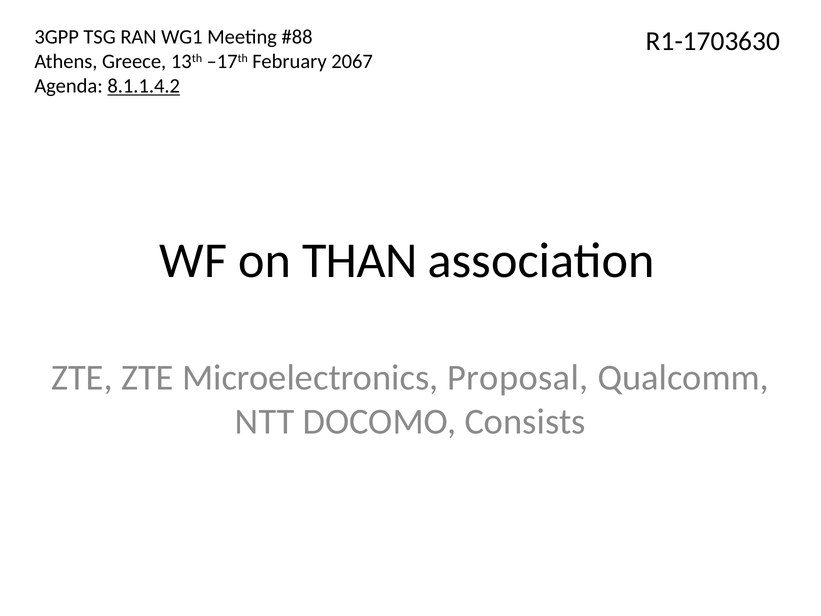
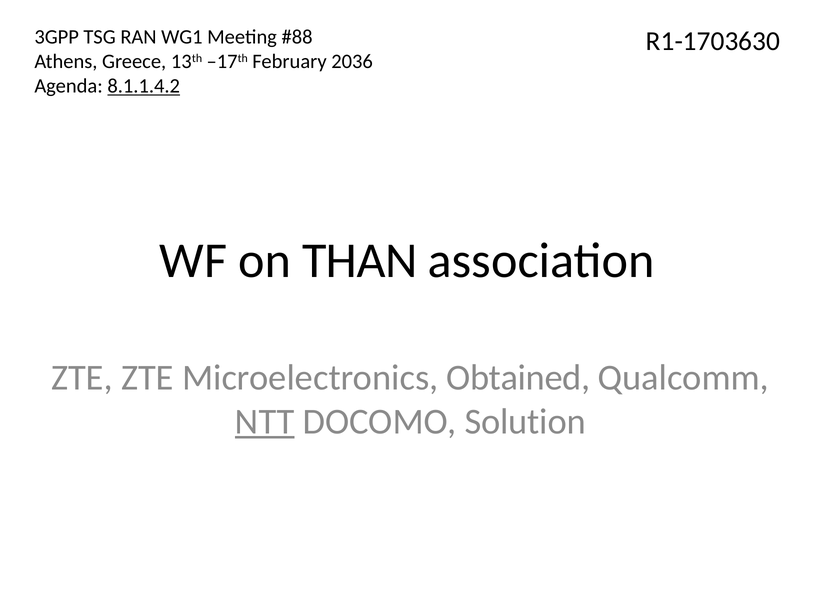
2067: 2067 -> 2036 (352, 61)
Proposal: Proposal -> Obtained (518, 378)
NTT underline: none -> present (265, 421)
Consists: Consists -> Solution (525, 421)
